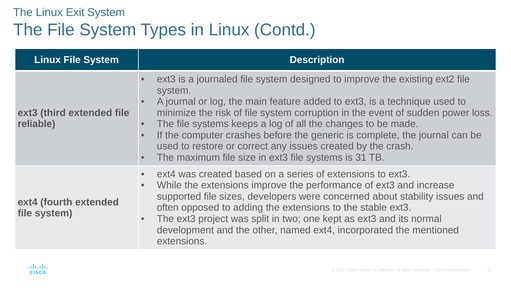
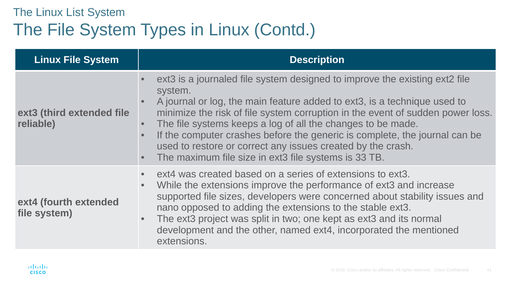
Exit: Exit -> List (75, 12)
31: 31 -> 33 (361, 157)
often: often -> nano (168, 207)
